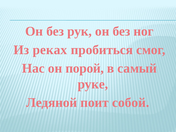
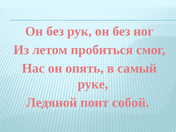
реках: реках -> летом (50, 50)
порой: порой -> опять (85, 68)
